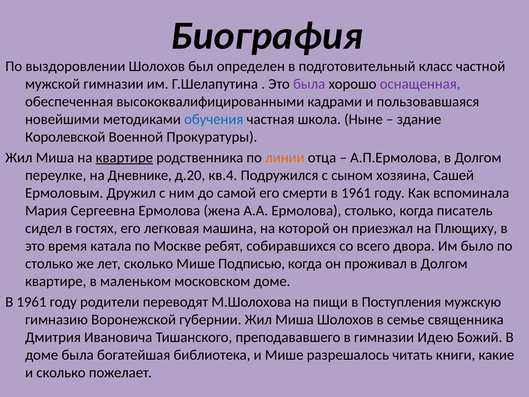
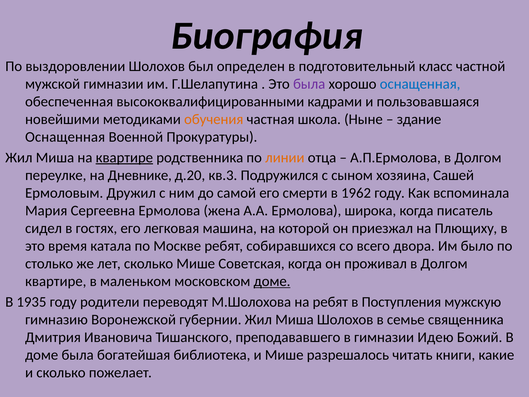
оснащенная colour: purple -> blue (420, 84)
обучения colour: blue -> orange (214, 119)
Королевской: Королевской -> Оснащенная (65, 137)
кв.4: кв.4 -> кв.3 (223, 175)
смерти в 1961: 1961 -> 1962 (356, 193)
Ермолова столько: столько -> широка (370, 210)
Подписью: Подписью -> Советская (252, 263)
доме underline: none -> present (272, 281)
1961: 1961 -> 1935 (31, 302)
на пищи: пищи -> ребят (330, 302)
